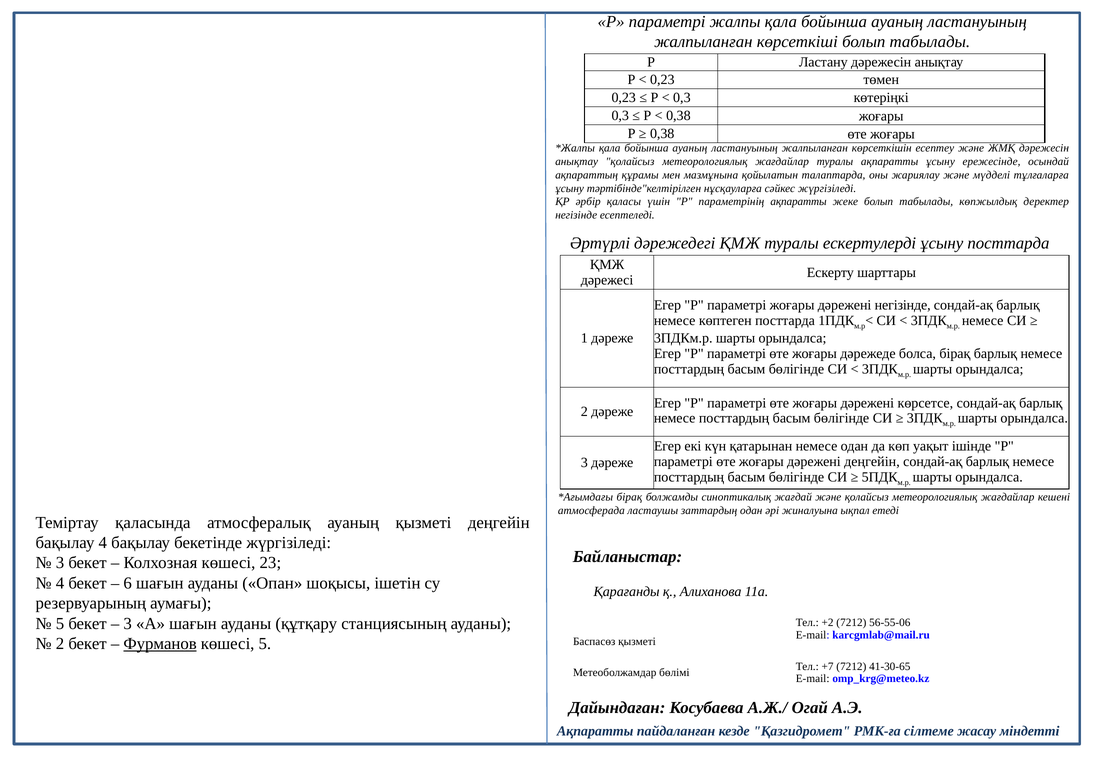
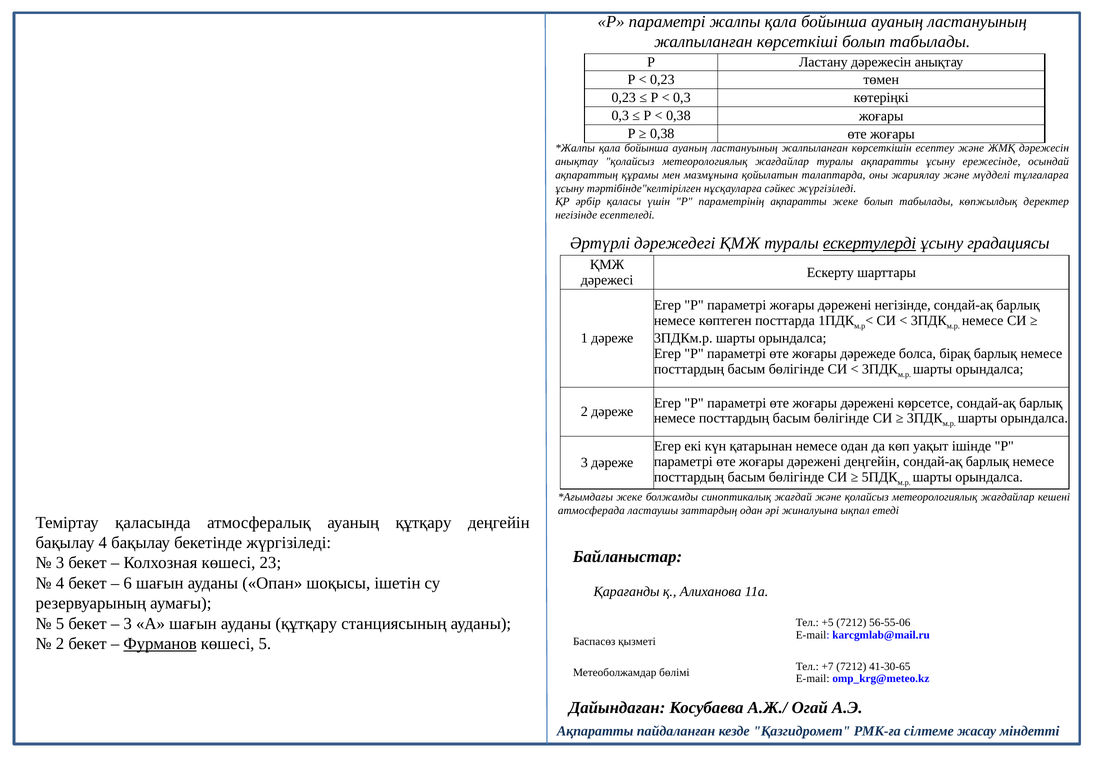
ескертулерді underline: none -> present (870, 243)
ұсыну посттарда: посттарда -> градациясы (1009, 243)
бірақ: бірақ -> жеке (629, 497)
ауаның қызметі: қызметі -> құтқару (423, 523)
+2: +2 -> +5 (828, 623)
